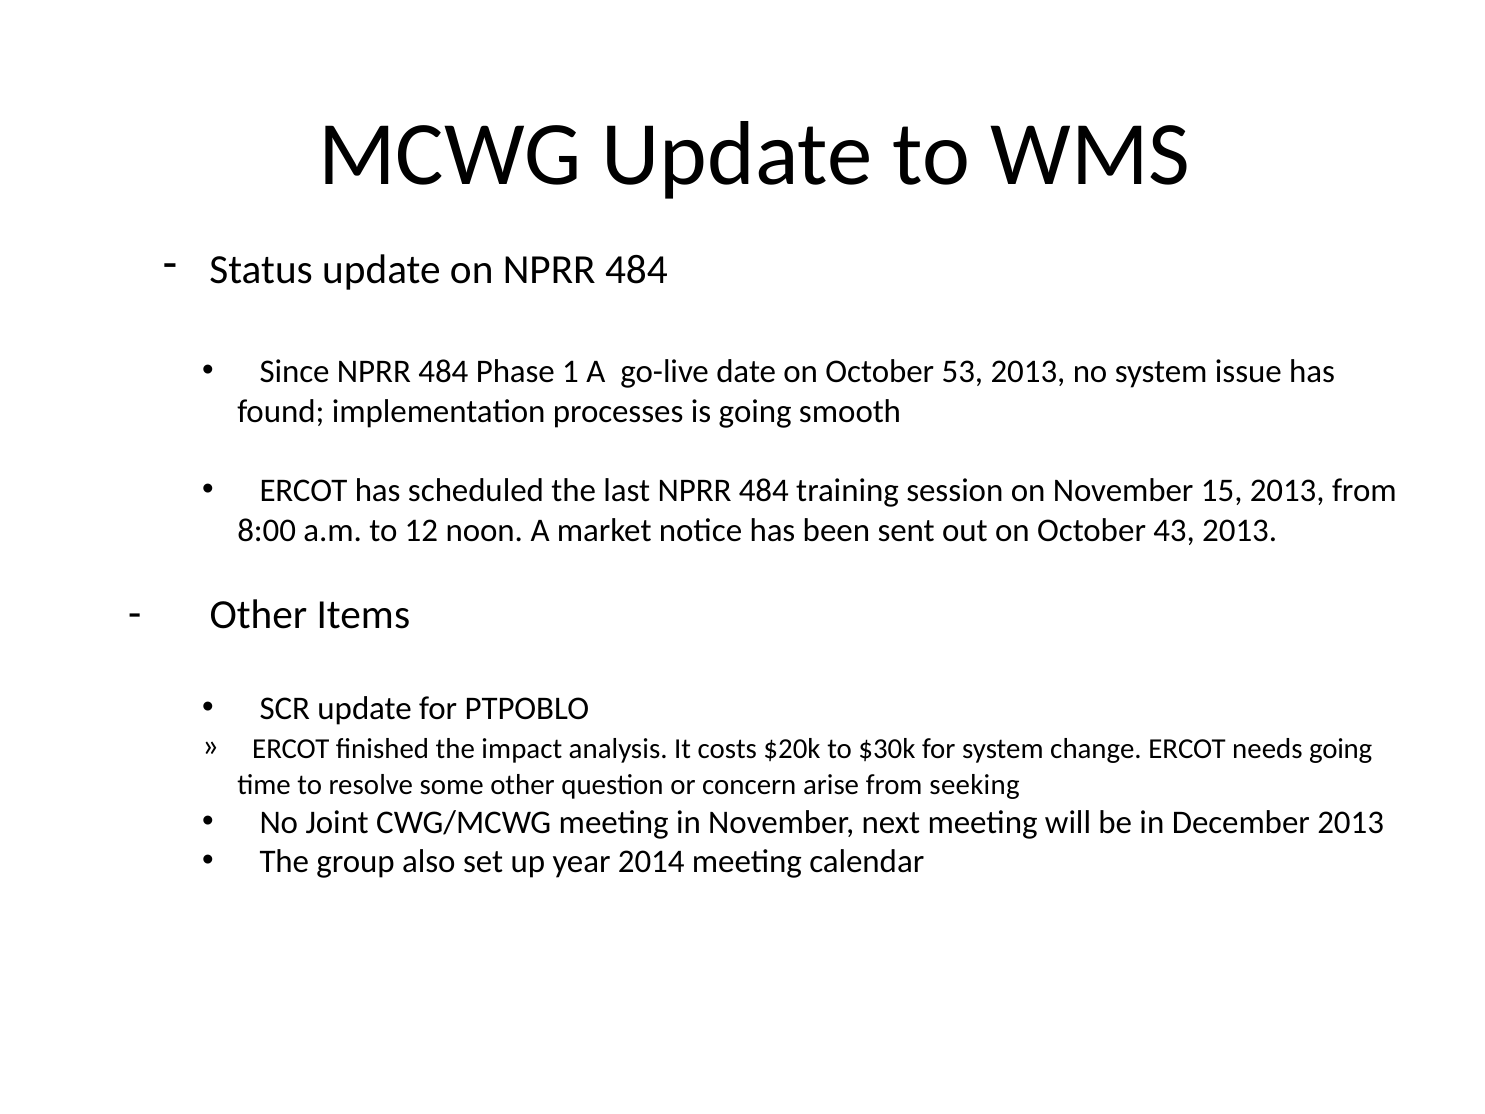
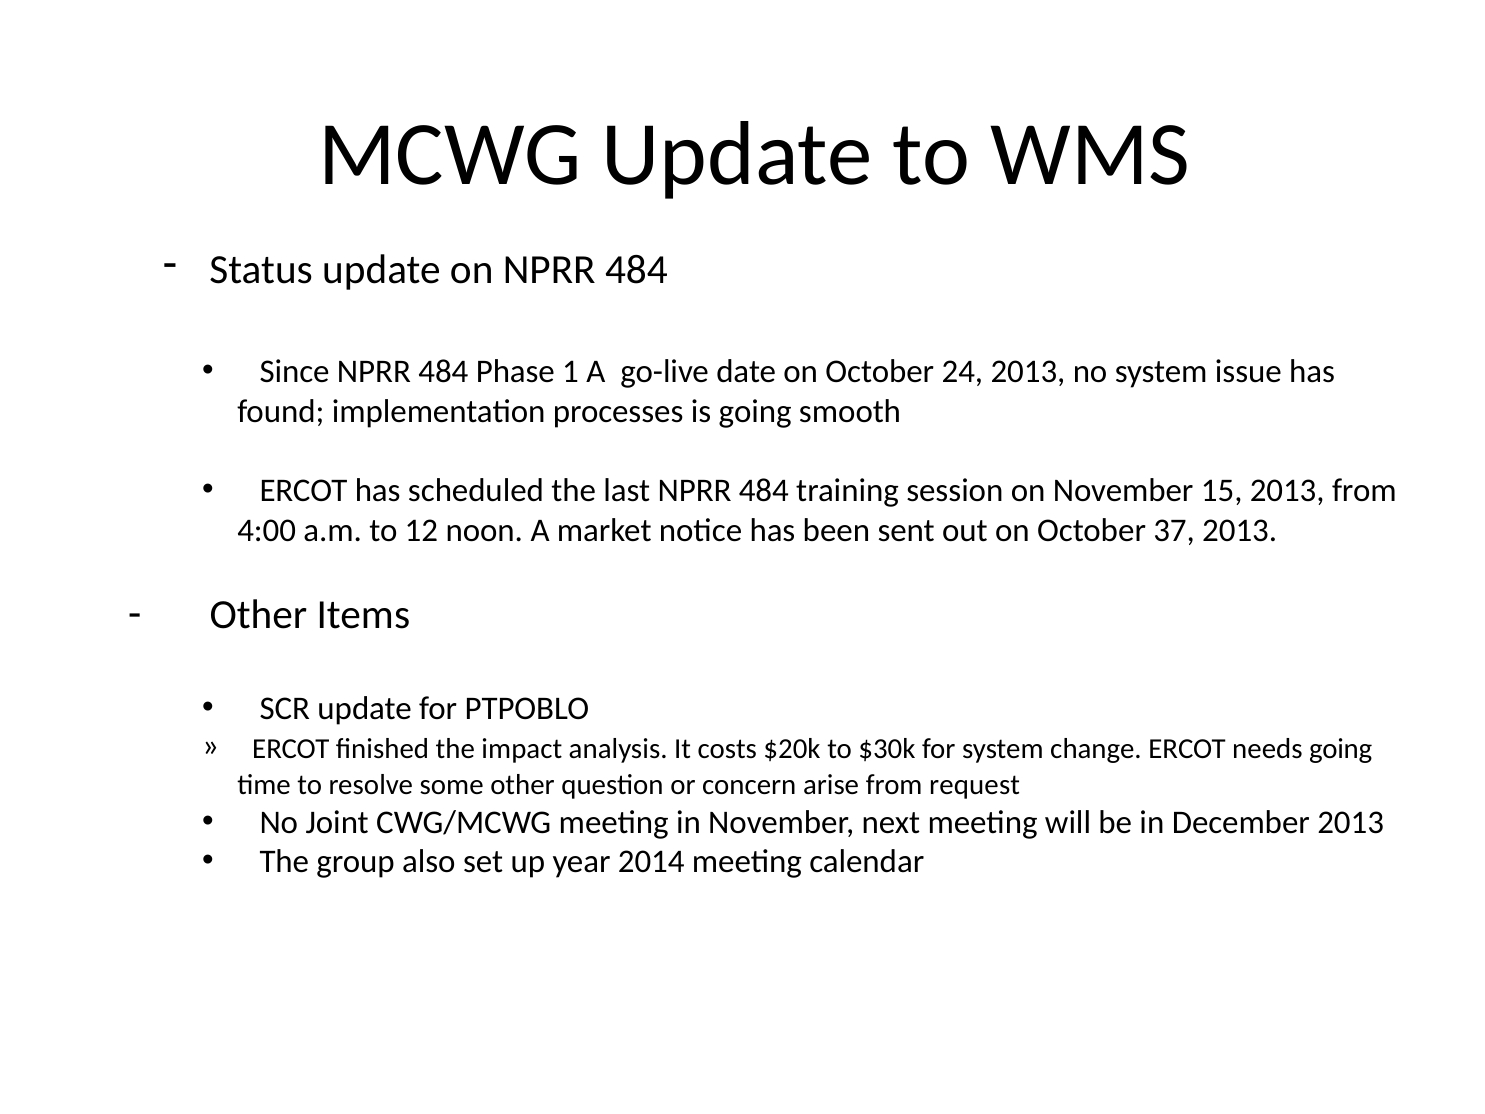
53: 53 -> 24 (962, 372)
8:00: 8:00 -> 4:00 (267, 530)
43: 43 -> 37 (1174, 530)
seeking: seeking -> request (975, 785)
